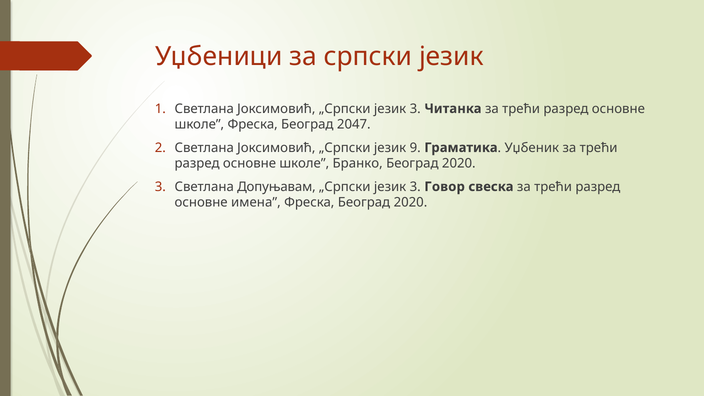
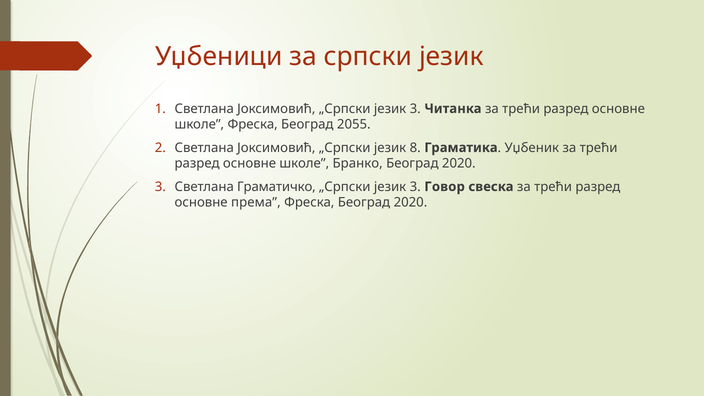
2047: 2047 -> 2055 (354, 124)
9: 9 -> 8 (415, 148)
Допуњавам: Допуњавам -> Граматичко (276, 187)
имена: имена -> према (256, 203)
